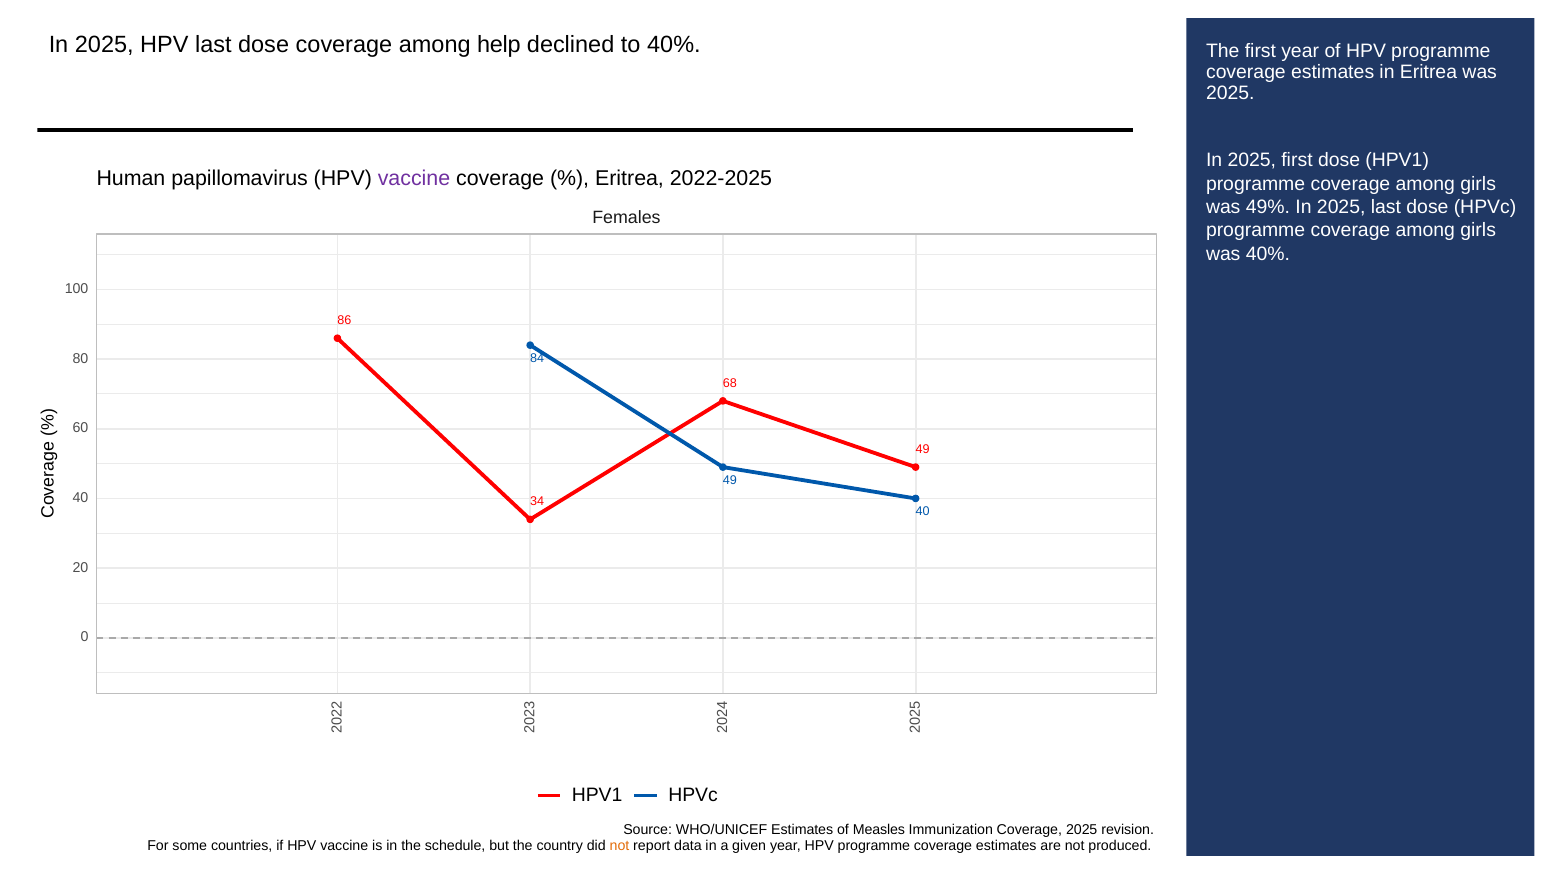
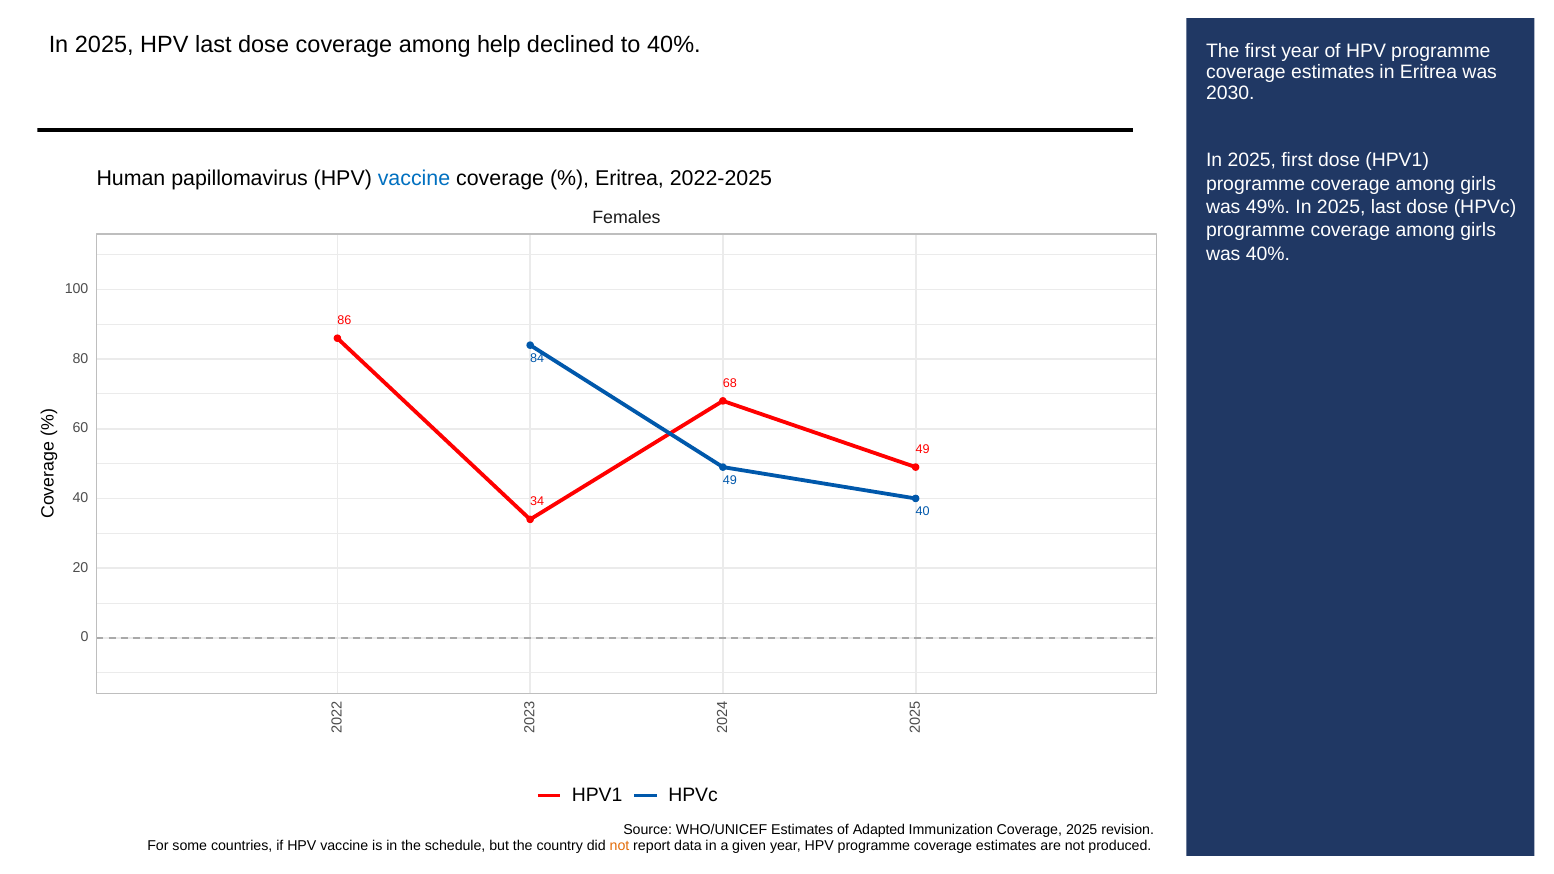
2025: 2025 -> 2030 (1230, 93)
vaccine colour: purple -> blue (414, 179)
Measles: Measles -> Adapted (879, 830)
